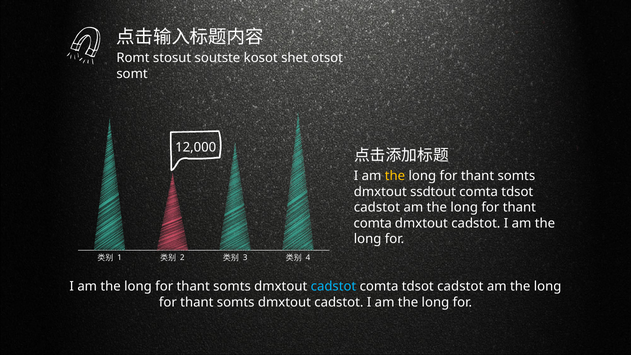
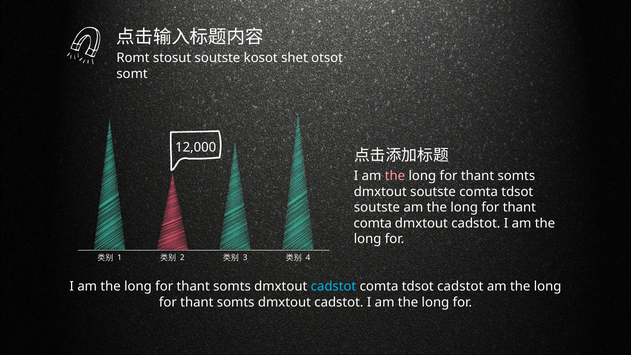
the colour: yellow -> pink (395, 176)
dmxtout ssdtout: ssdtout -> soutste (433, 192)
cadstot: cadstot -> soutste (377, 207)
